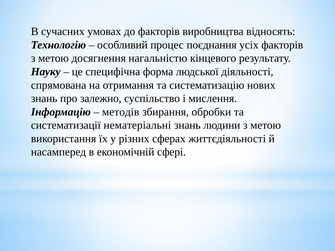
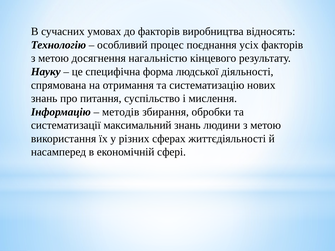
залежно: залежно -> питання (101, 99)
нематеріальні: нематеріальні -> максимальний (137, 125)
